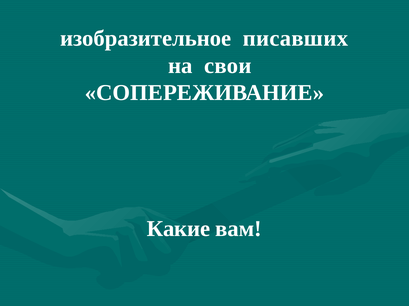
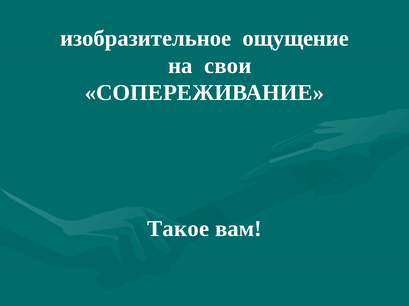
писавших: писавших -> ощущение (296, 39)
Какие: Какие -> Такое (178, 229)
